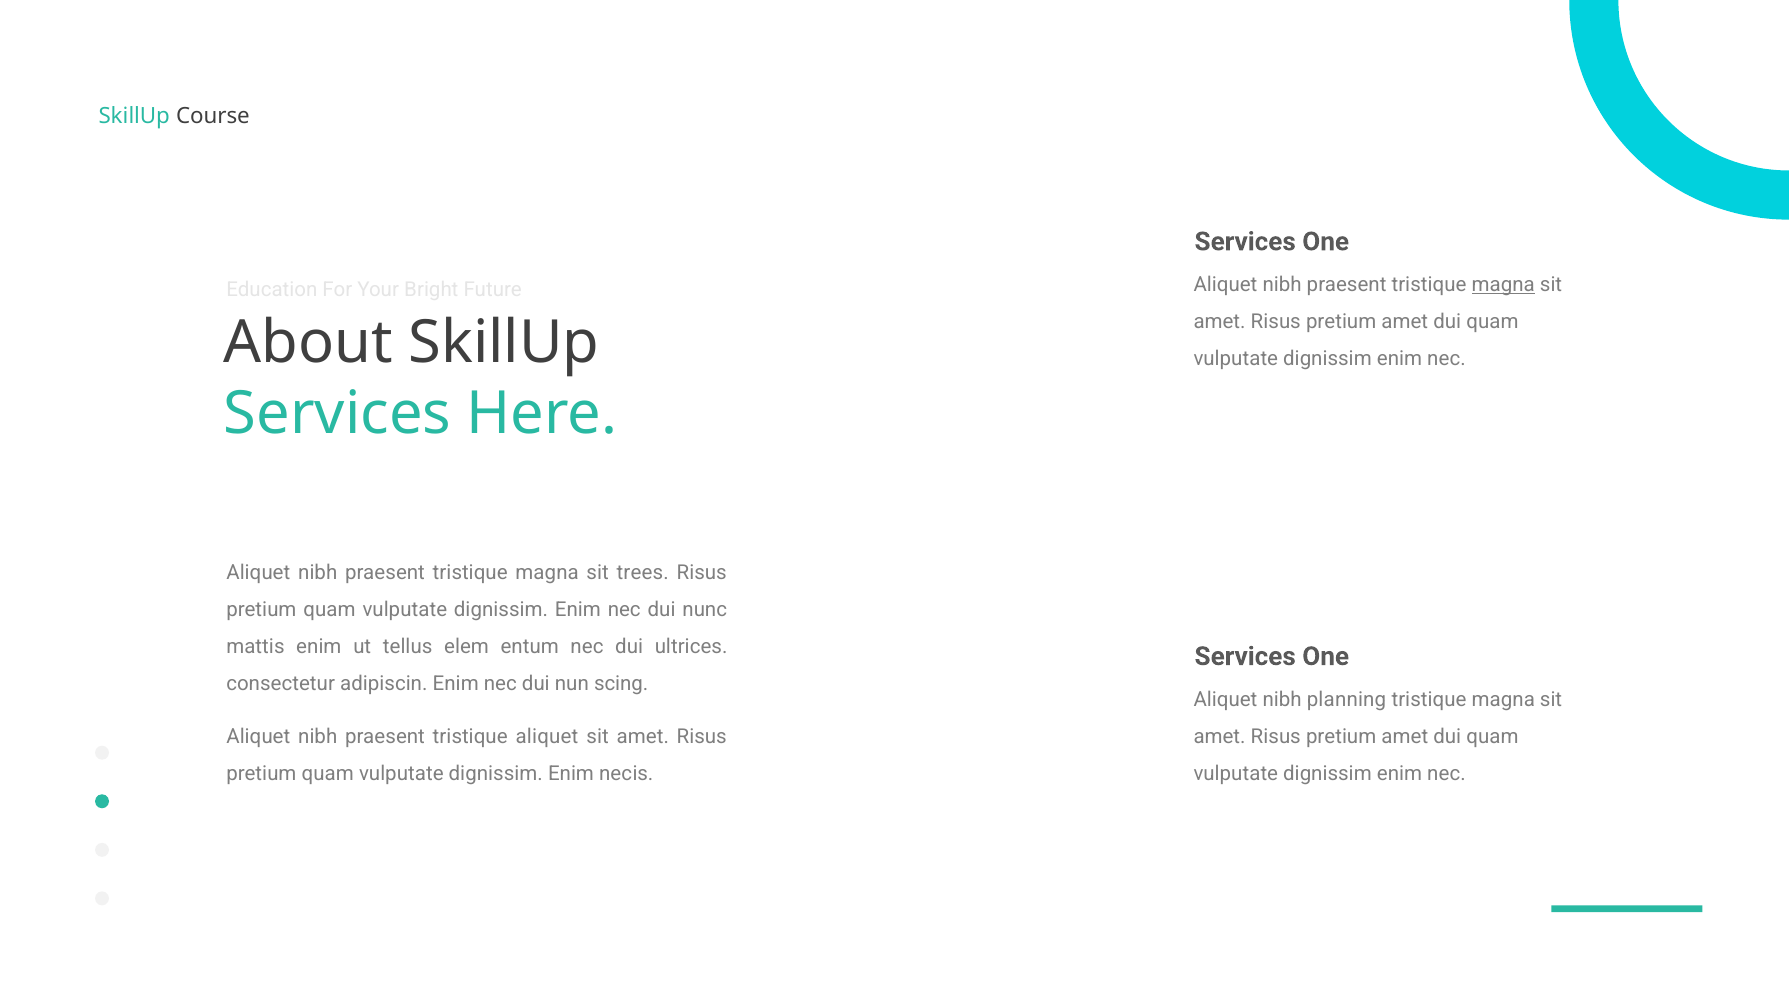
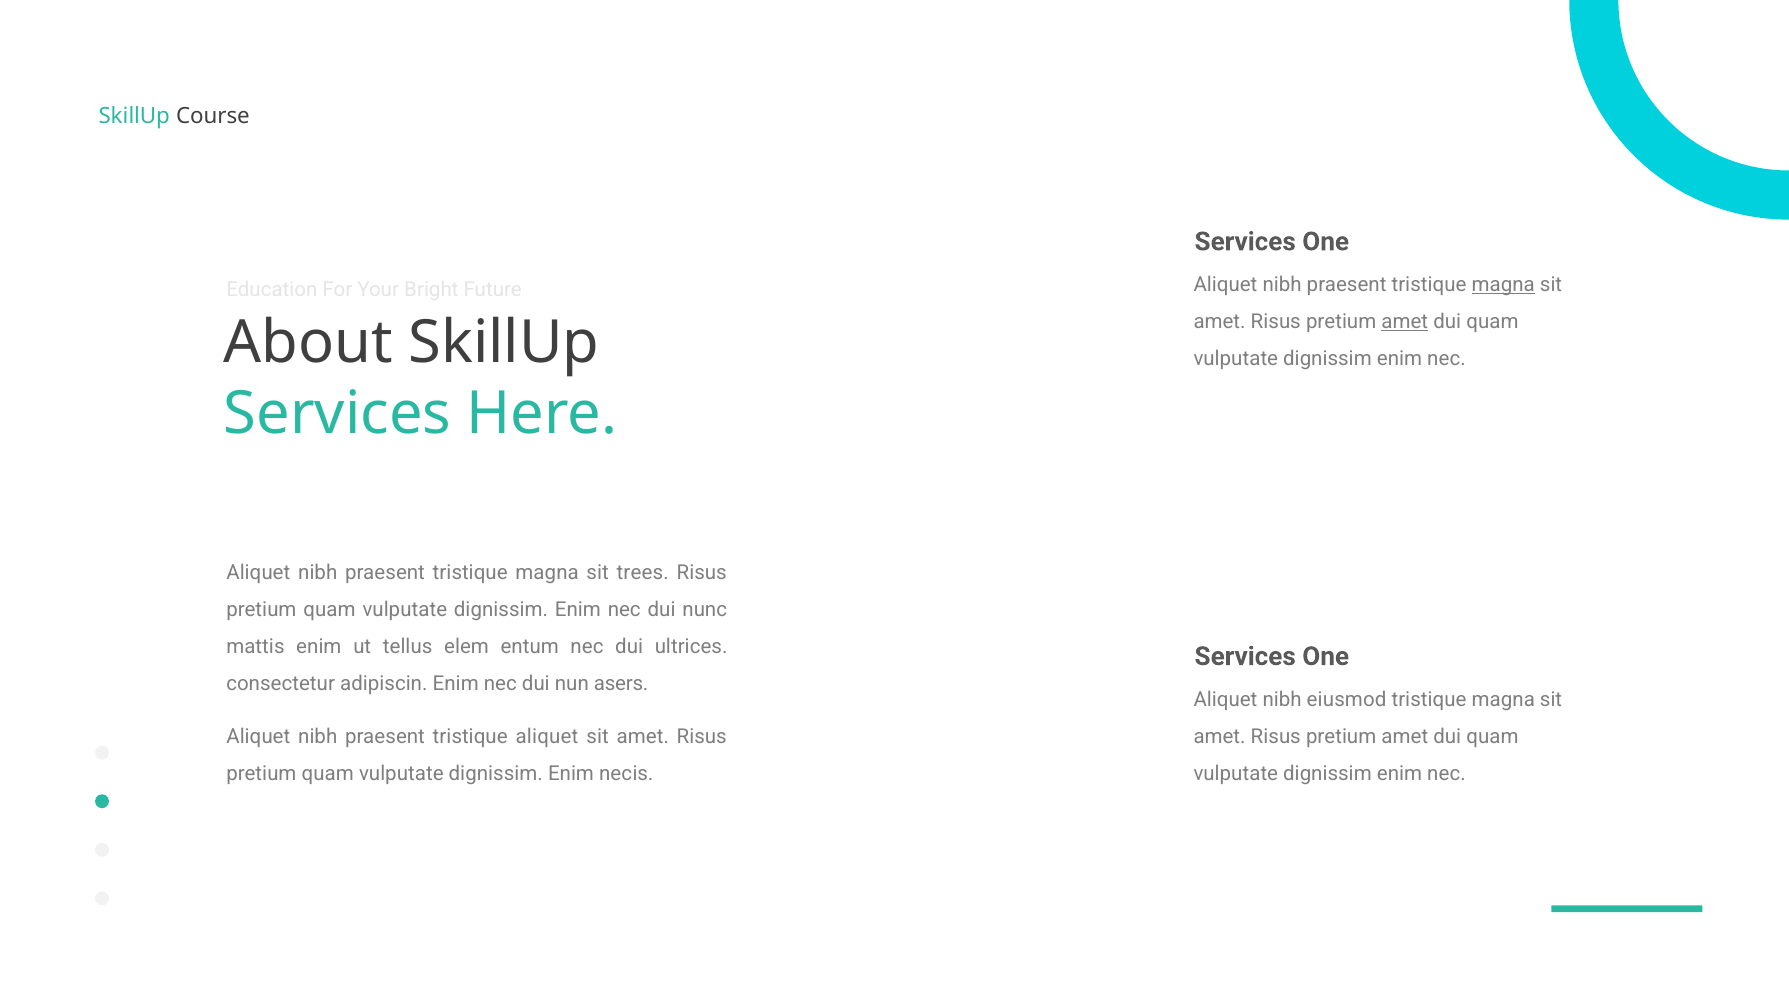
amet underline: none -> present (1405, 322)
scing: scing -> asers (621, 684)
planning: planning -> eiusmod (1347, 700)
